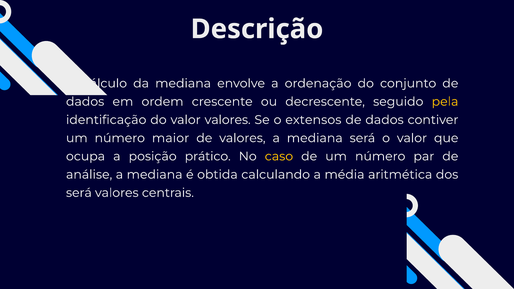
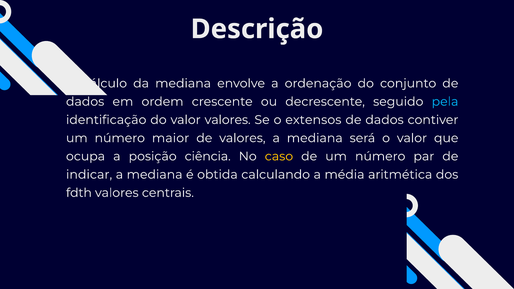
pela colour: yellow -> light blue (445, 102)
prático: prático -> ciência (208, 156)
análise: análise -> indicar (89, 175)
será: será -> fdth (79, 193)
